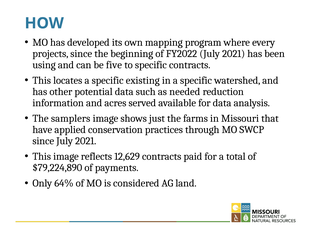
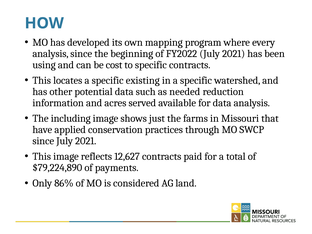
projects: projects -> analysis (50, 54)
five: five -> cost (114, 65)
samplers: samplers -> including (71, 118)
12,629: 12,629 -> 12,627 (127, 156)
64%: 64% -> 86% (64, 183)
